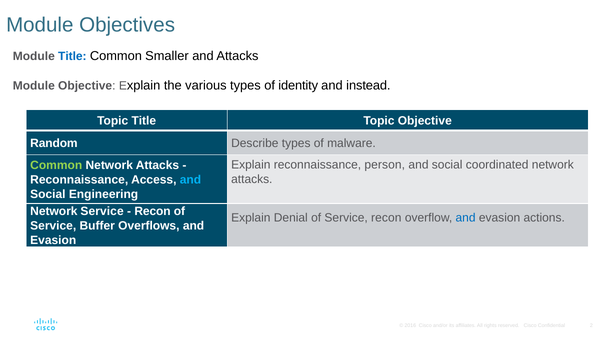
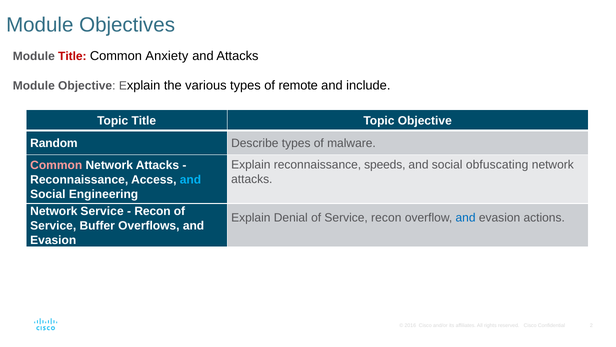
Title colour: blue -> red (72, 56)
Smaller: Smaller -> Anxiety (167, 56)
identity: identity -> remote (298, 86)
instead: instead -> include (368, 86)
person: person -> speeds (385, 165)
coordinated: coordinated -> obfuscating (497, 165)
Common colour: light green -> pink (56, 165)
